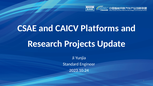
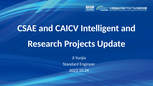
Platforms: Platforms -> Intelligent (100, 28)
